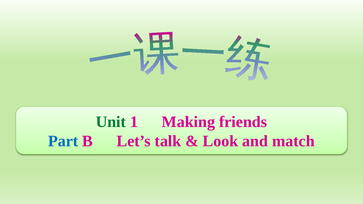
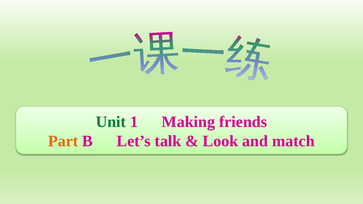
Part colour: blue -> orange (63, 141)
